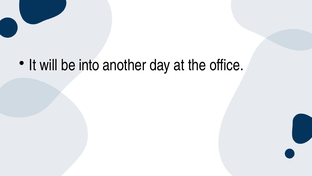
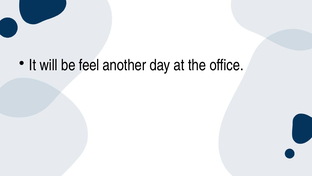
into: into -> feel (89, 65)
